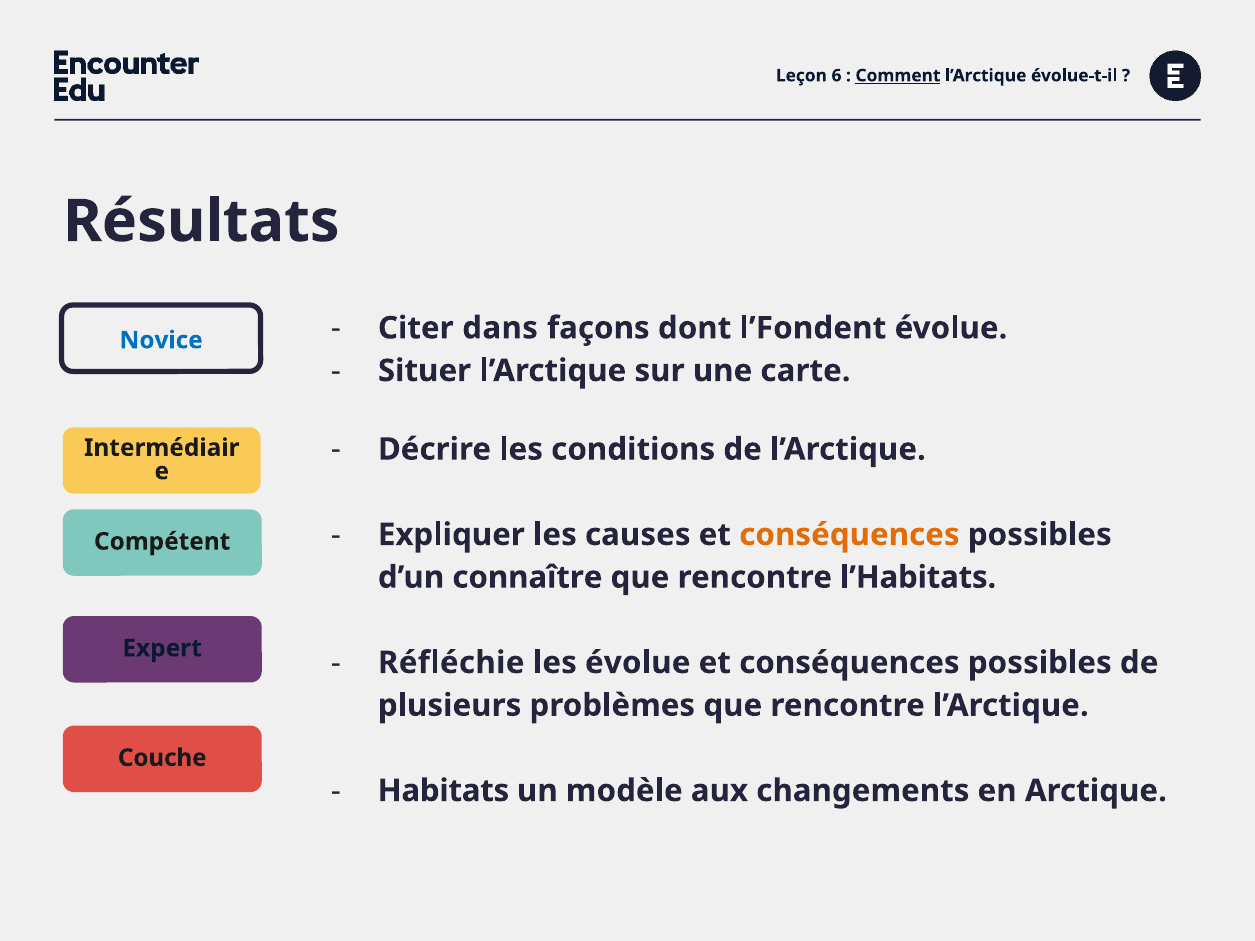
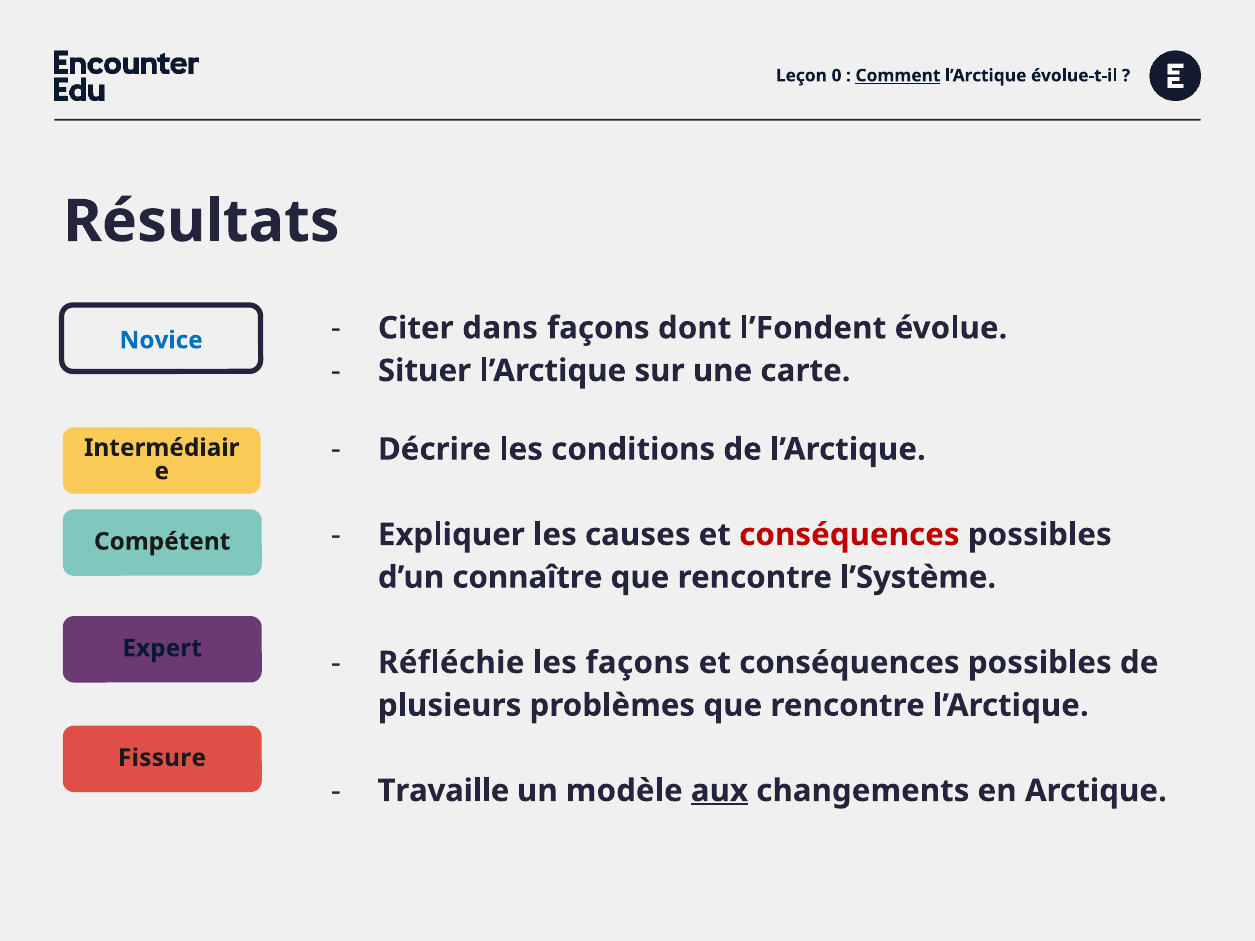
6: 6 -> 0 (837, 76)
conséquences colour: orange -> red (849, 535)
l’Habitats: l’Habitats -> l’Système (918, 578)
les évolue: évolue -> façons (638, 663)
Couche: Couche -> Fissure (162, 758)
Habitats: Habitats -> Travaille (443, 791)
aux underline: none -> present (719, 791)
